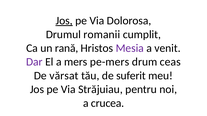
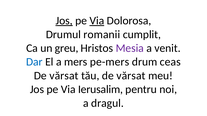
Via underline: none -> present (97, 21)
rană: rană -> greu (67, 48)
Dar colour: purple -> blue (34, 62)
tău de suferit: suferit -> vărsat (131, 76)
Străjuiau: Străjuiau -> Ierusalim (101, 90)
crucea: crucea -> dragul (107, 104)
